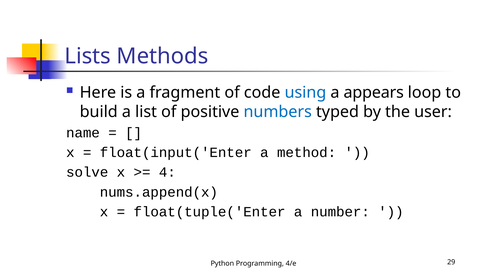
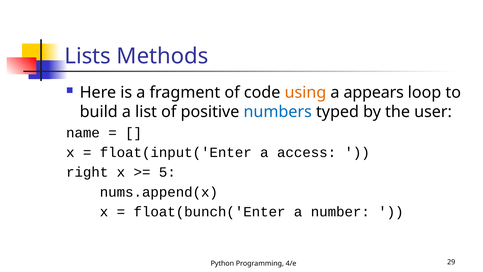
using colour: blue -> orange (305, 93)
method: method -> access (307, 152)
solve: solve -> right (87, 172)
4: 4 -> 5 (167, 172)
float(tuple('Enter: float(tuple('Enter -> float(bunch('Enter (210, 212)
